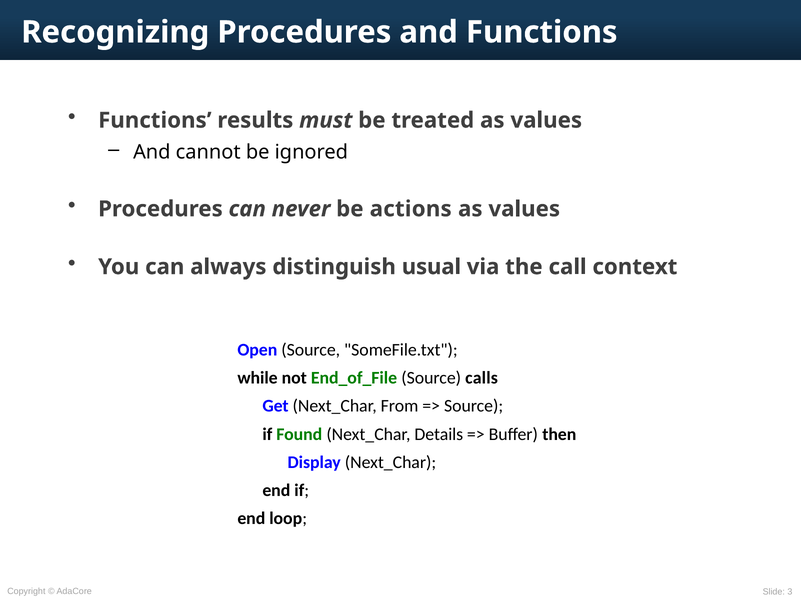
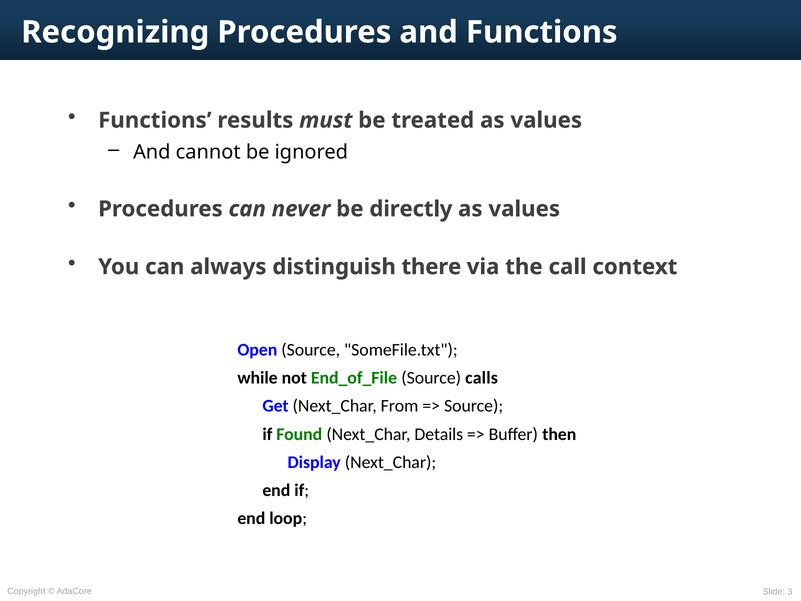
actions: actions -> directly (411, 209)
usual: usual -> there (431, 267)
